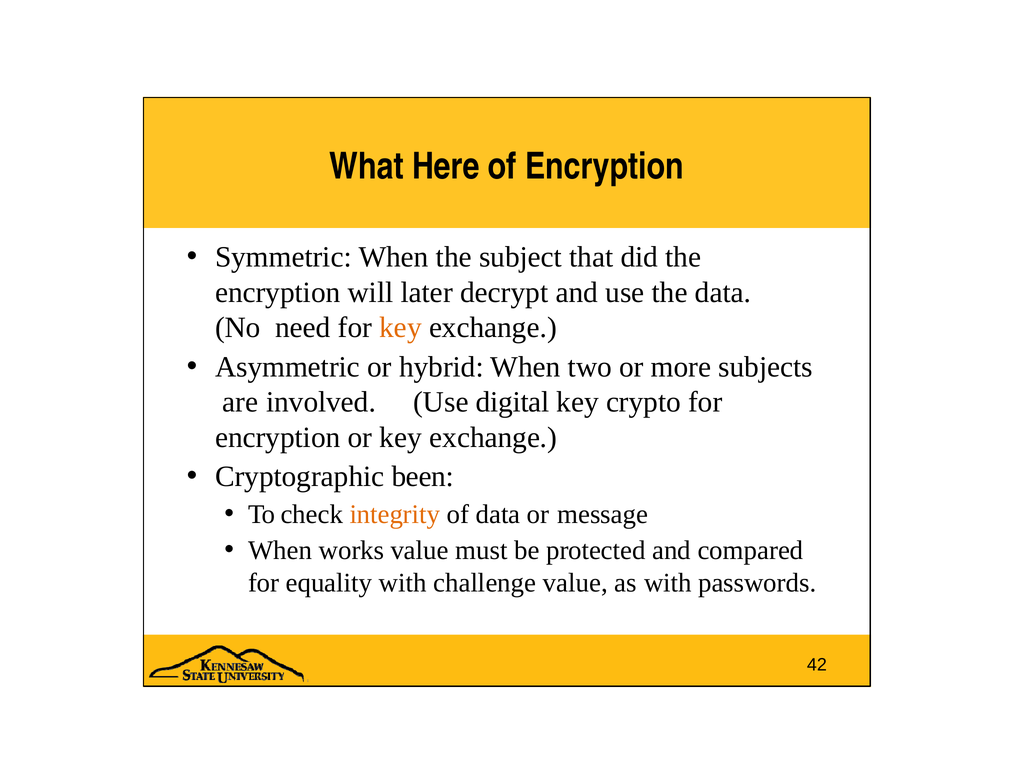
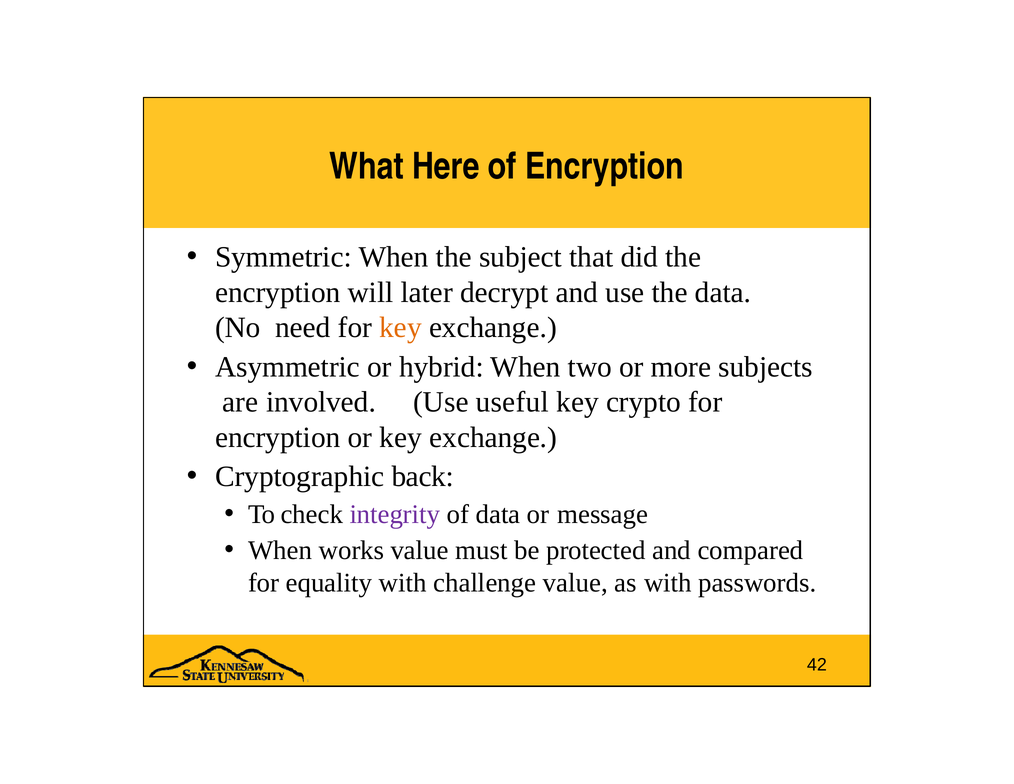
digital: digital -> useful (512, 402)
been: been -> back (423, 476)
integrity colour: orange -> purple (395, 514)
